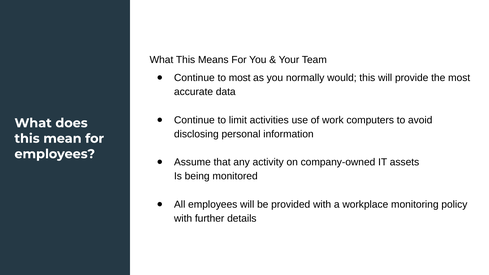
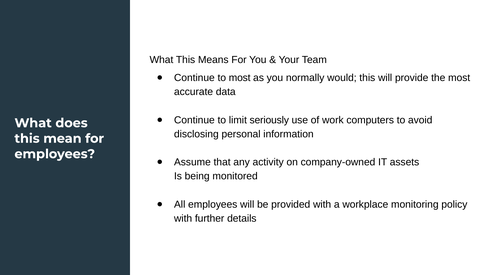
activities: activities -> seriously (269, 120)
